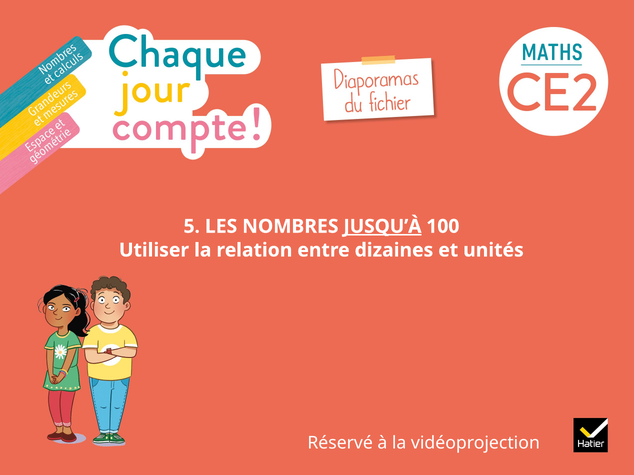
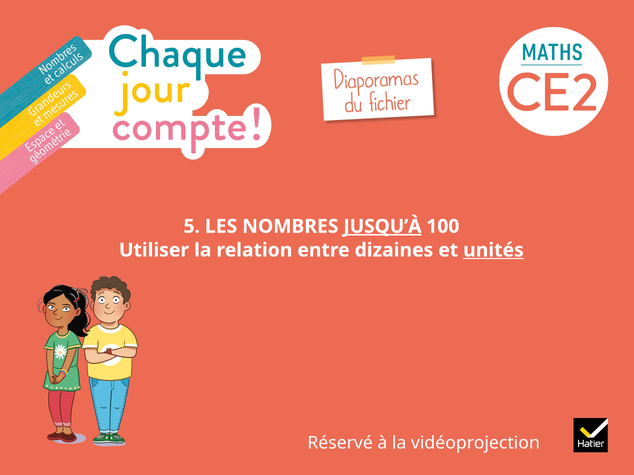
unités underline: none -> present (493, 250)
